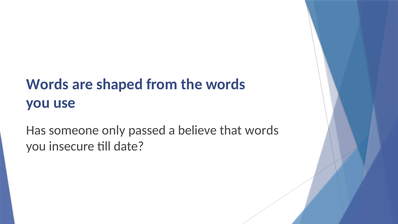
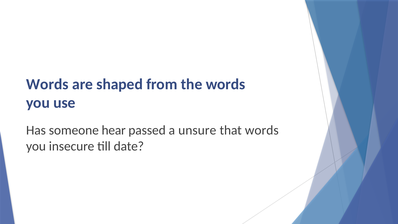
only: only -> hear (114, 130)
believe: believe -> unsure (197, 130)
